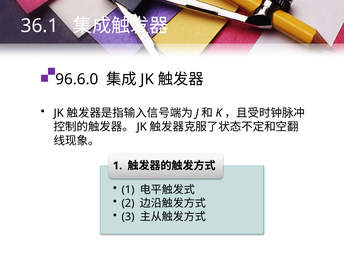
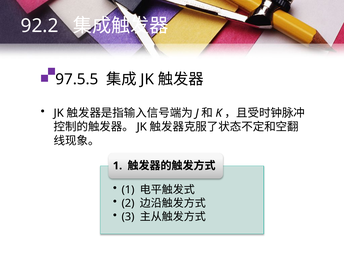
36.1: 36.1 -> 92.2 (40, 26)
96.6.0: 96.6.0 -> 97.5.5 (77, 79)
